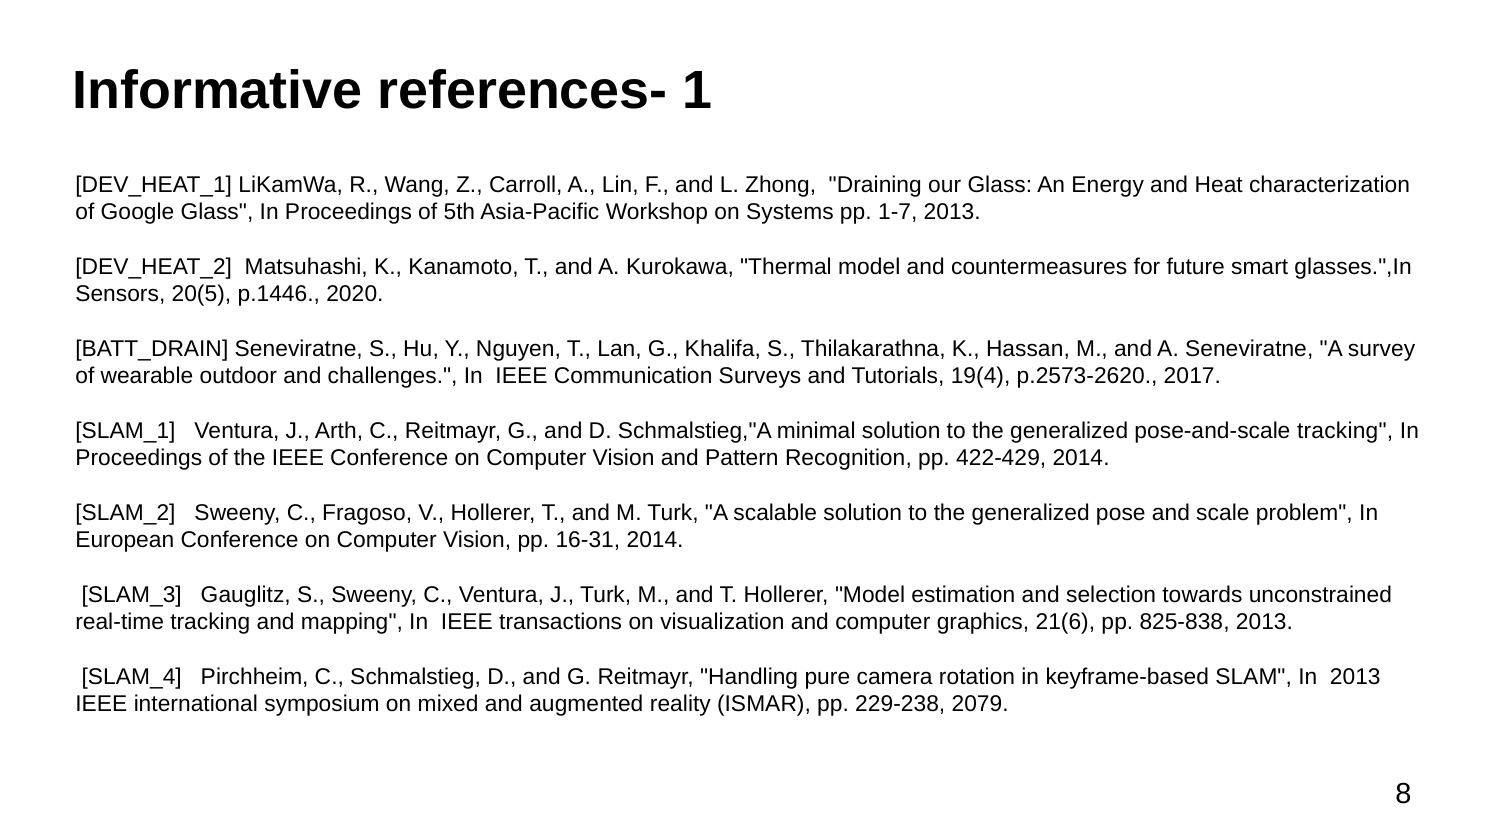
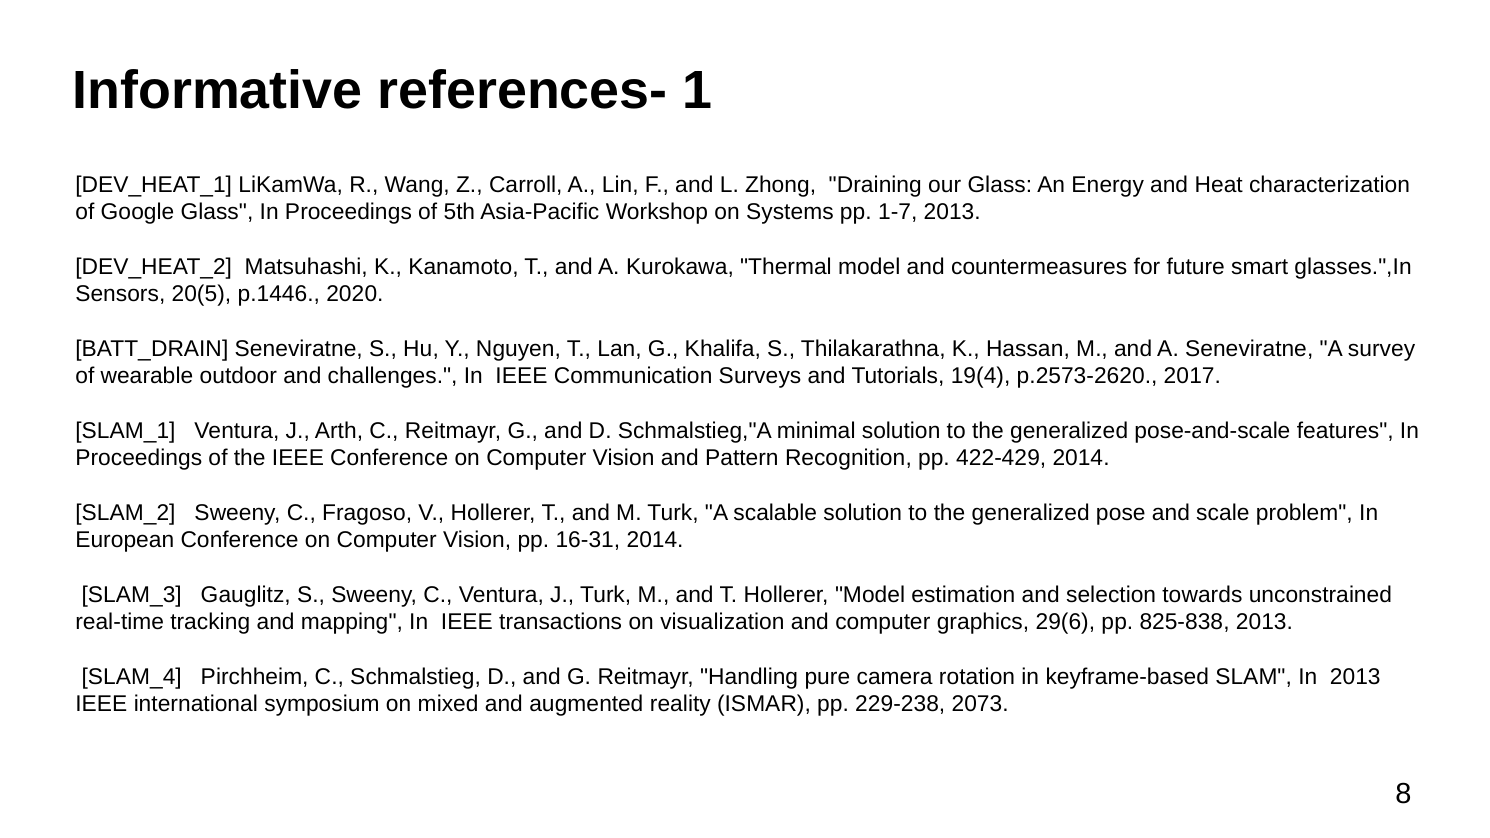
pose-and-scale tracking: tracking -> features (1345, 431)
21(6: 21(6 -> 29(6 (1065, 622)
2079: 2079 -> 2073 (980, 704)
